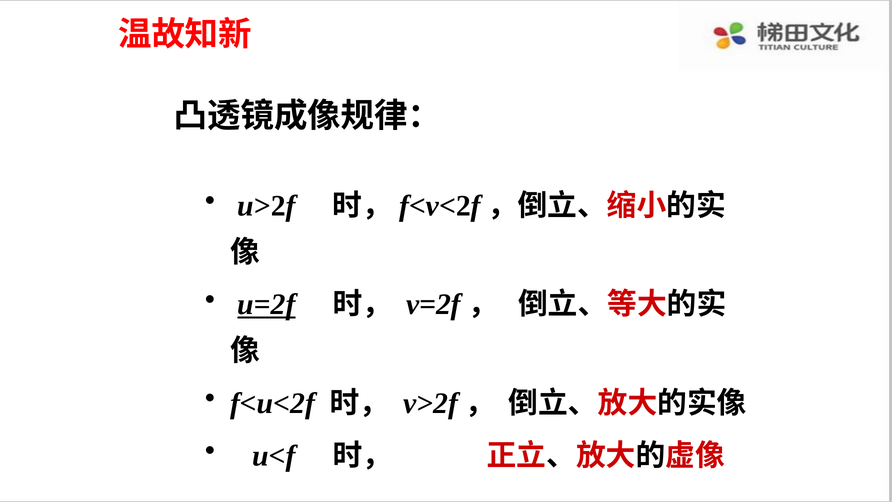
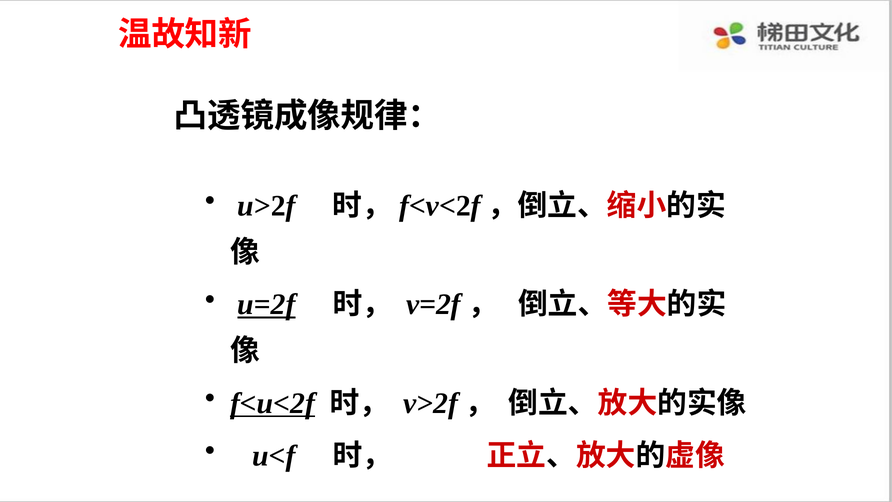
f<u<2f underline: none -> present (273, 403)
